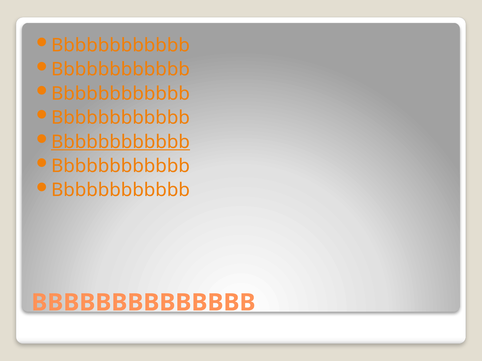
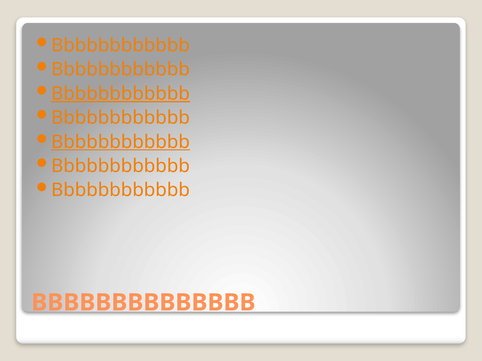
Bbbbbbbbbbbb underline: none -> present (121, 94)
